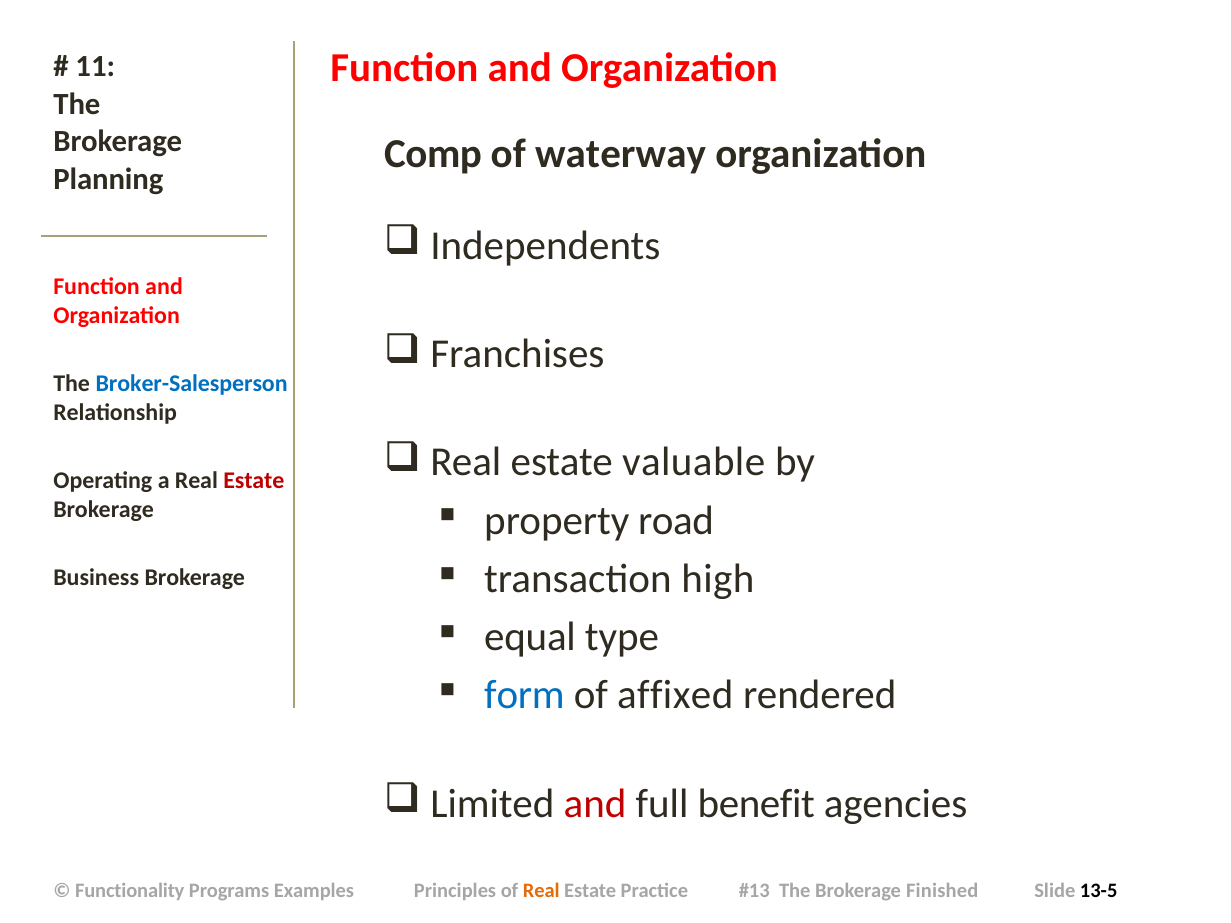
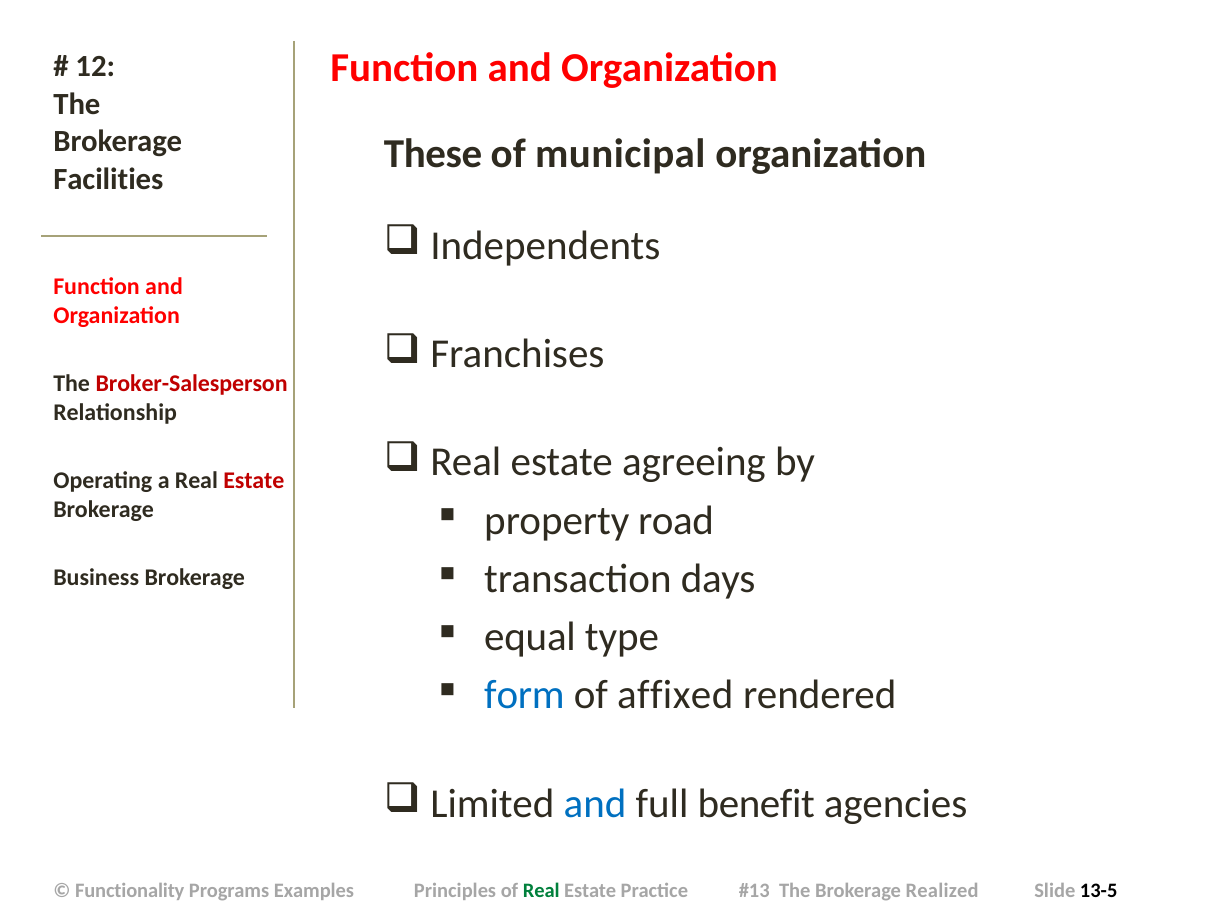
11: 11 -> 12 (95, 66)
Comp: Comp -> These (433, 154)
waterway: waterway -> municipal (620, 154)
Planning: Planning -> Facilities (108, 179)
Broker-Salesperson colour: blue -> red (192, 384)
valuable: valuable -> agreeing (694, 462)
high: high -> days (718, 579)
and colour: red -> blue (595, 804)
Real colour: orange -> green (541, 891)
Finished: Finished -> Realized (942, 891)
